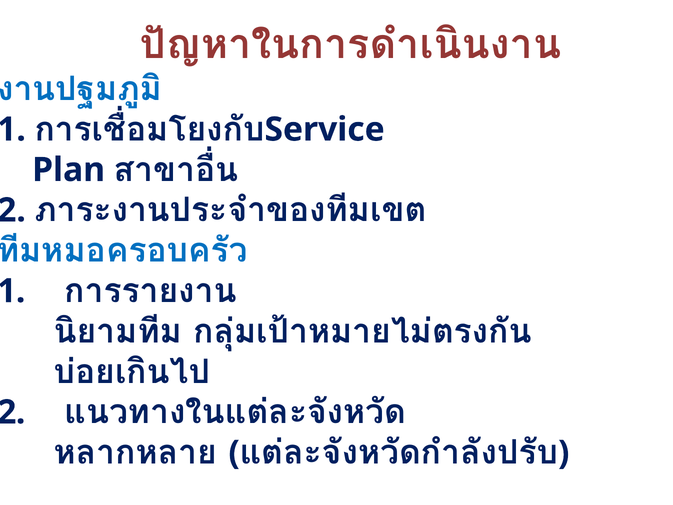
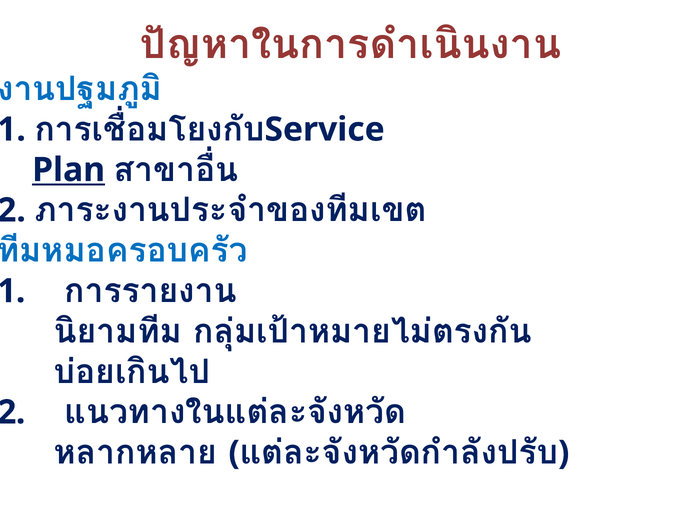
Plan underline: none -> present (69, 170)
